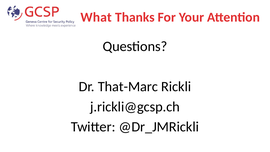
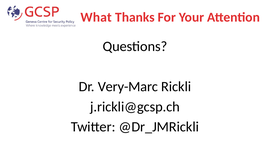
That-Marc: That-Marc -> Very-Marc (128, 87)
